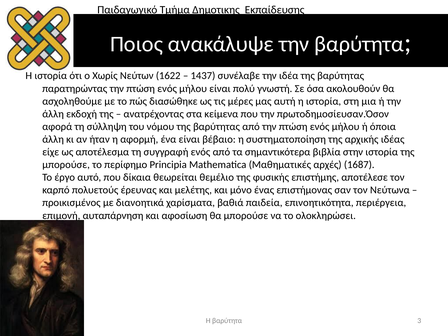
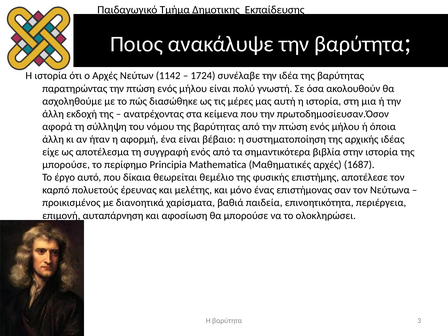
ο Χωρίς: Χωρίς -> Αρχές (105, 76)
1622: 1622 -> 1142 (168, 76)
1437: 1437 -> 1724 (203, 76)
